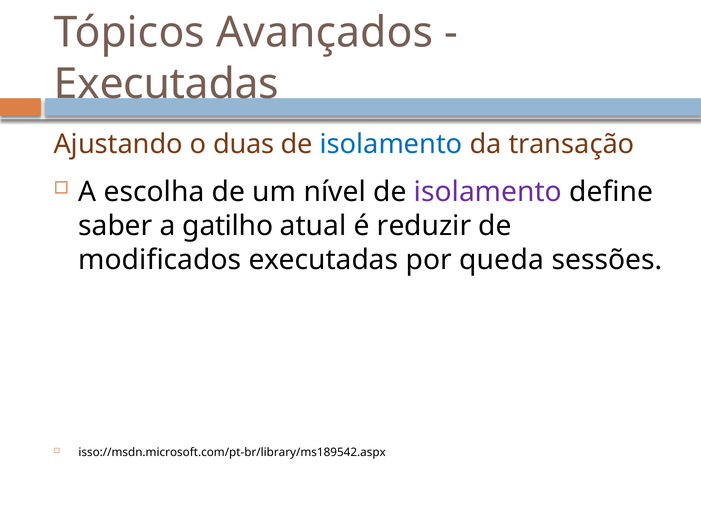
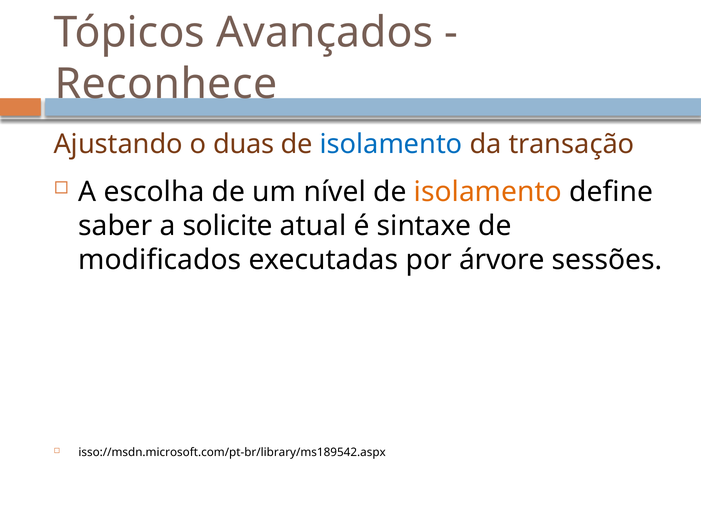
Executadas: Executadas -> Reconhece (166, 84)
isolamento colour: purple -> orange (488, 192)
gatilho: gatilho -> solicite (228, 226)
reduzir: reduzir -> sintaxe (424, 226)
queda: queda -> árvore (502, 260)
